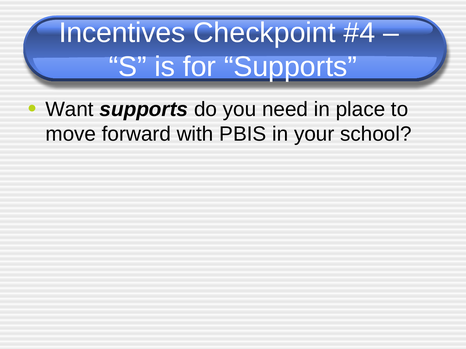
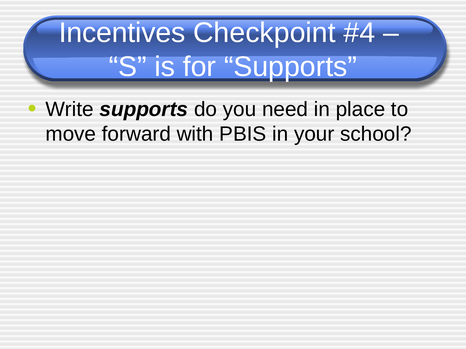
Want: Want -> Write (70, 109)
